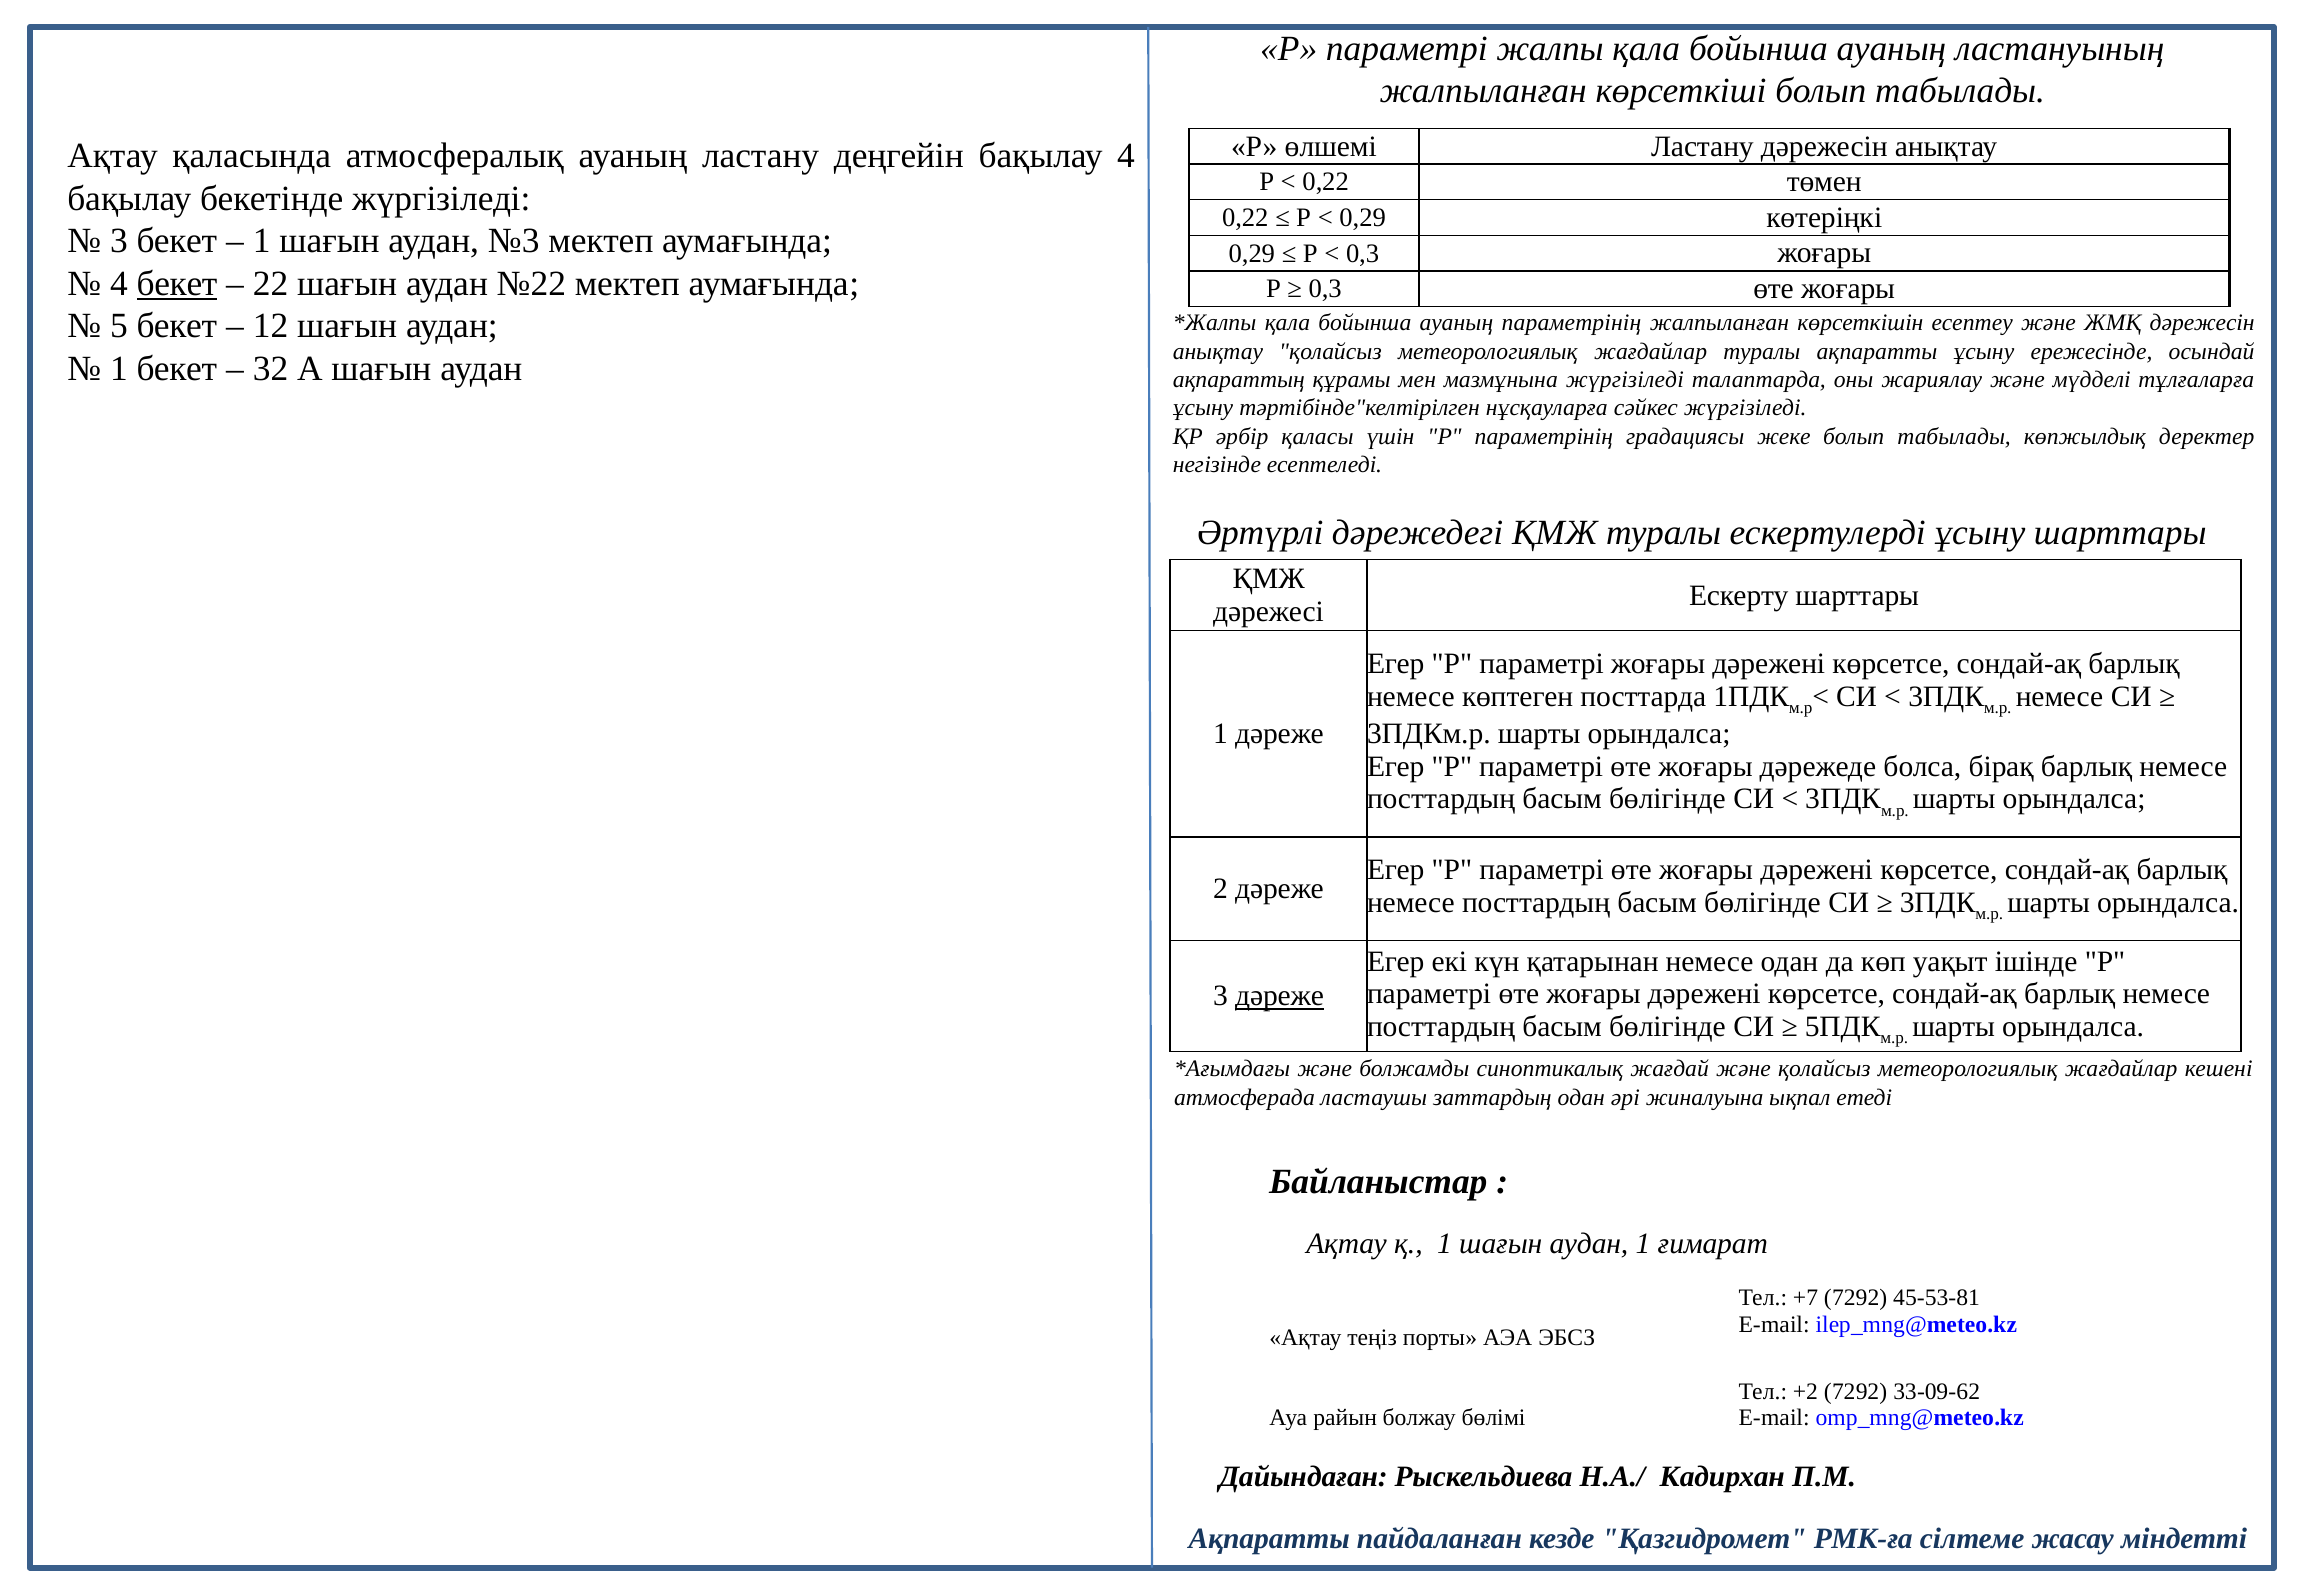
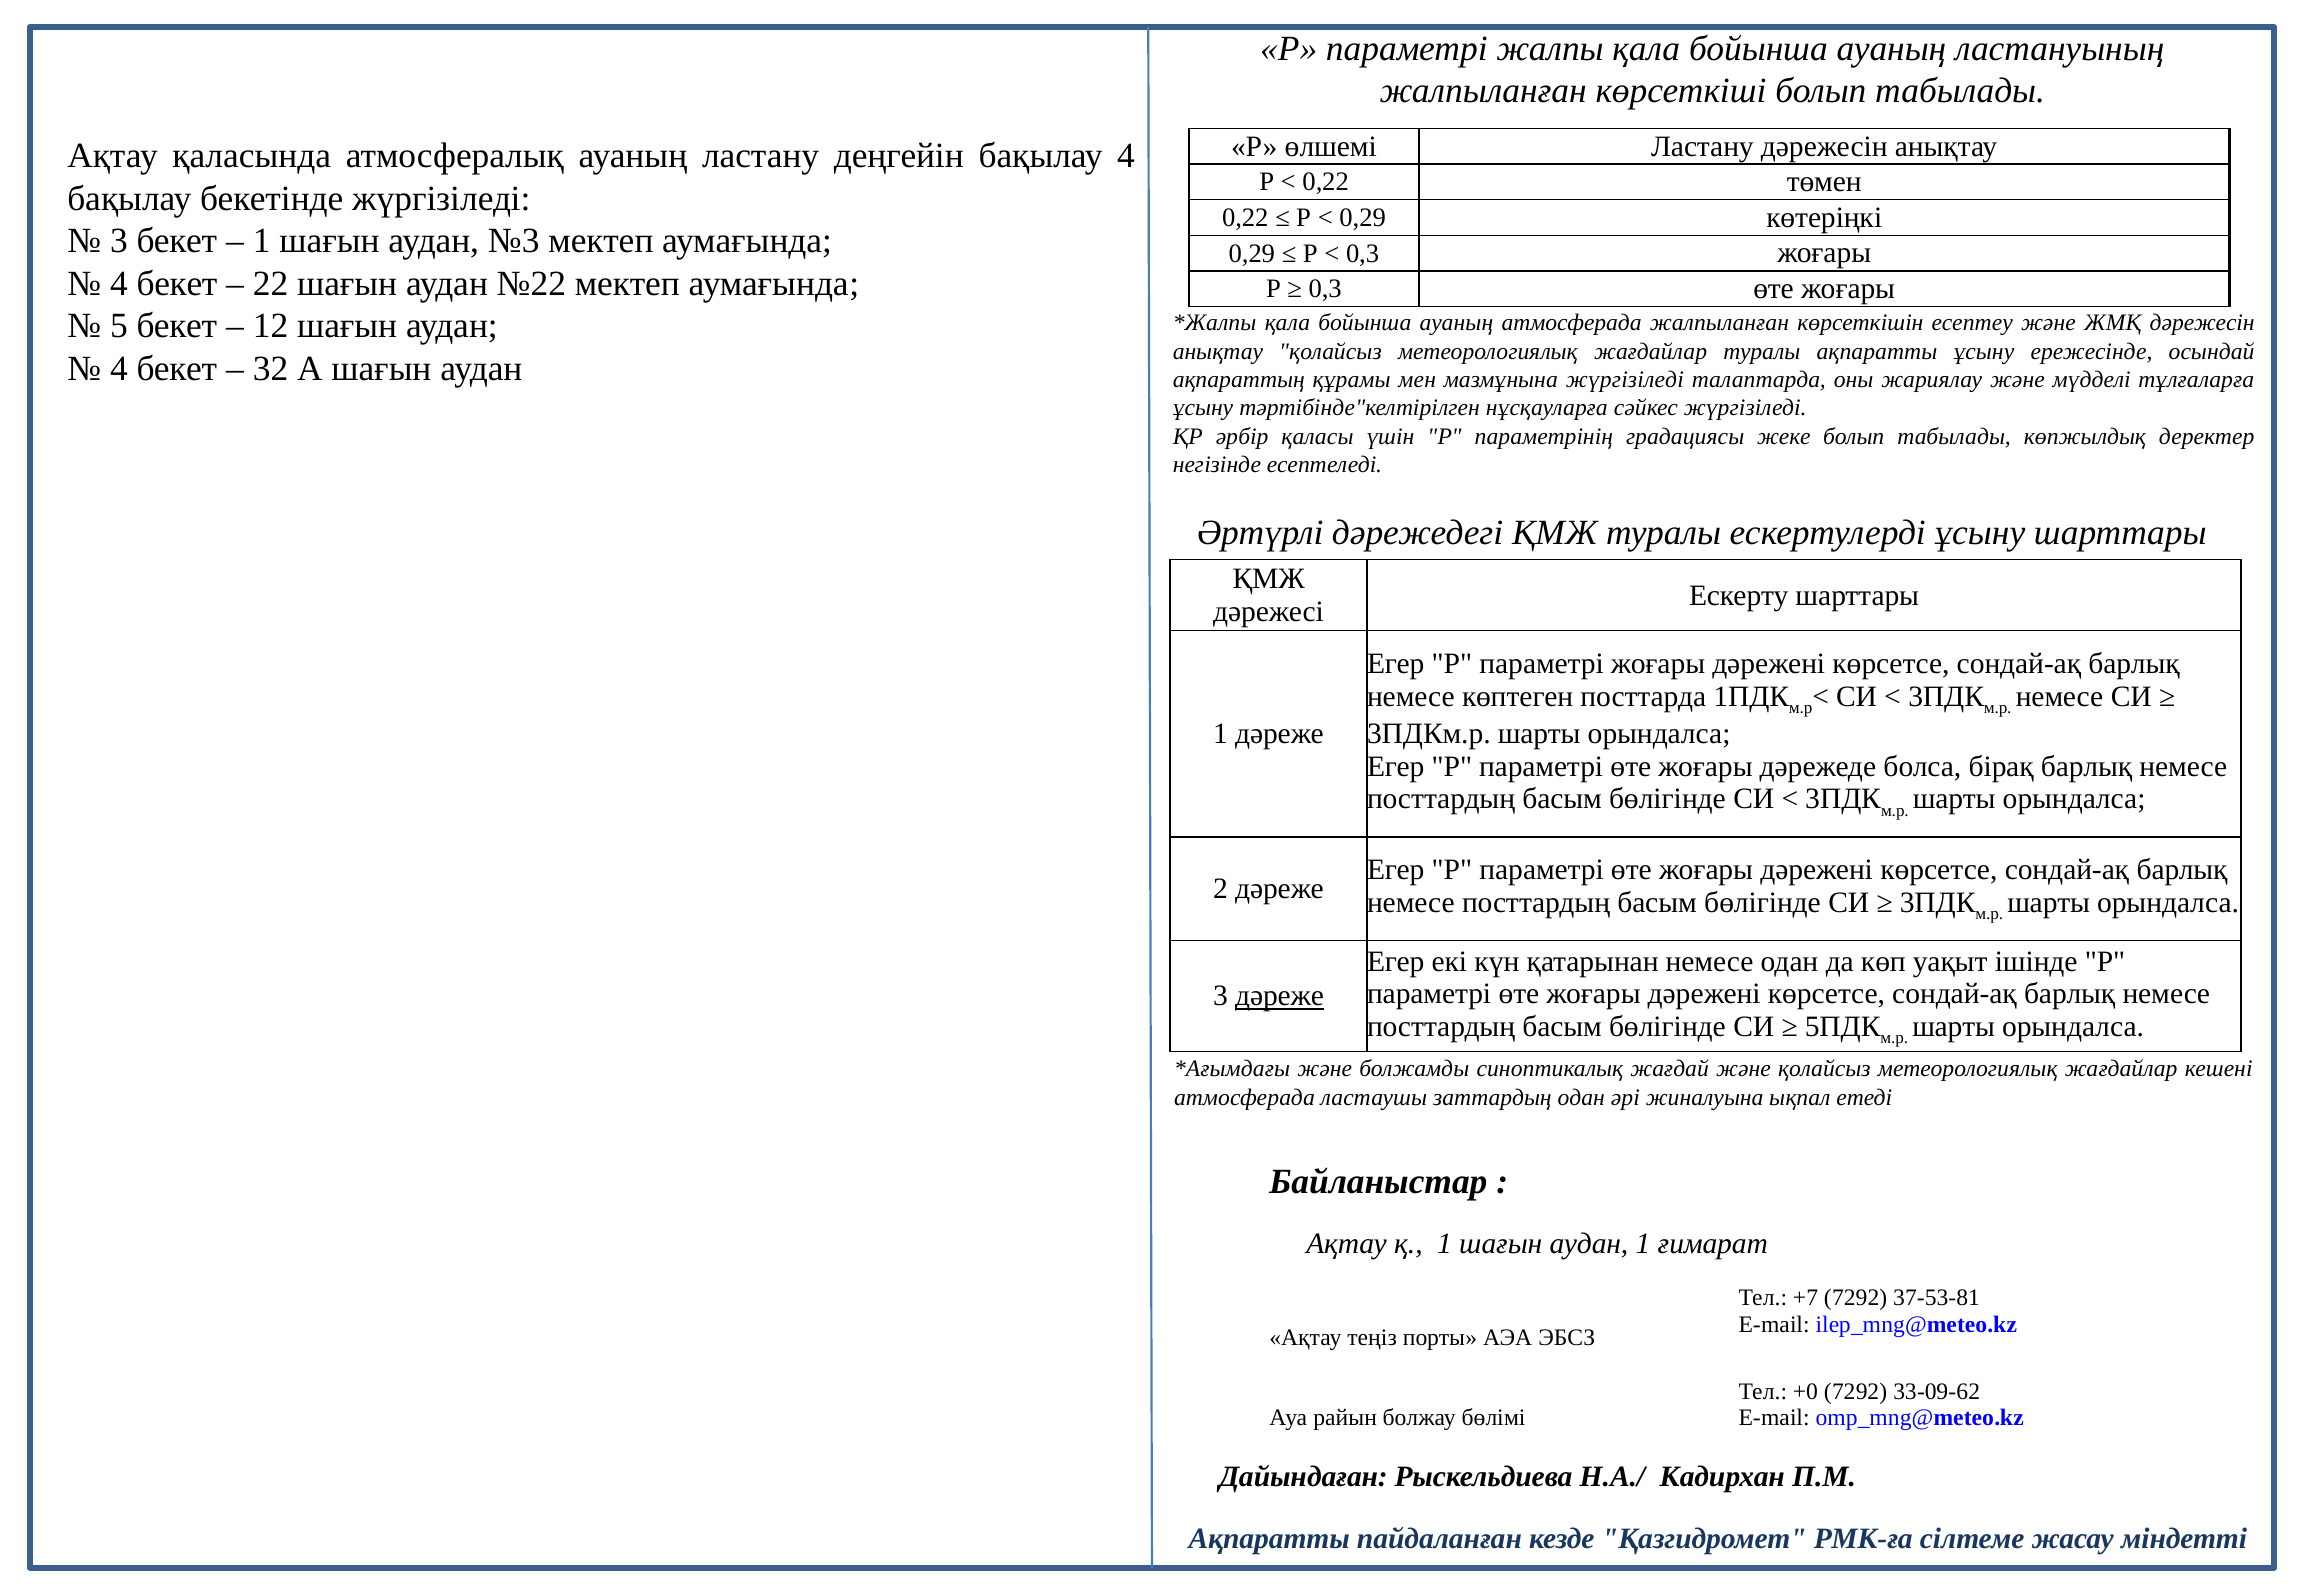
бекет underline: present -> none (177, 284)
ауаның параметрінің: параметрінің -> атмосферада (1572, 323)
1: 1 -> 4 (119, 369)
45-53-81: 45-53-81 -> 37-53-81 (1937, 1298)
+2: +2 -> +0 (1805, 1391)
